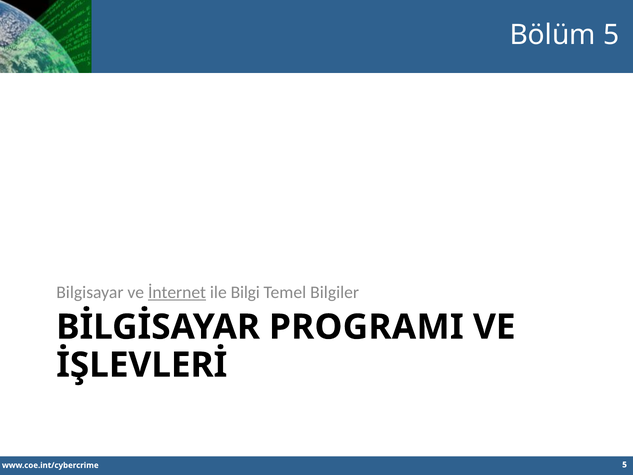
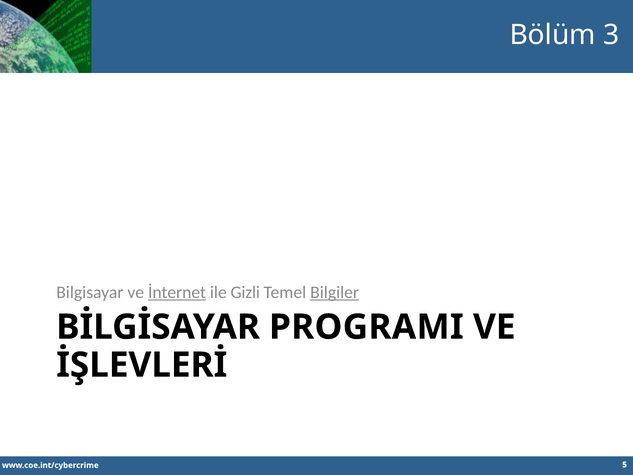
Bölüm 5: 5 -> 3 (611, 35)
Bilgi: Bilgi -> Gizli (245, 292)
Bilgiler underline: none -> present (335, 292)
